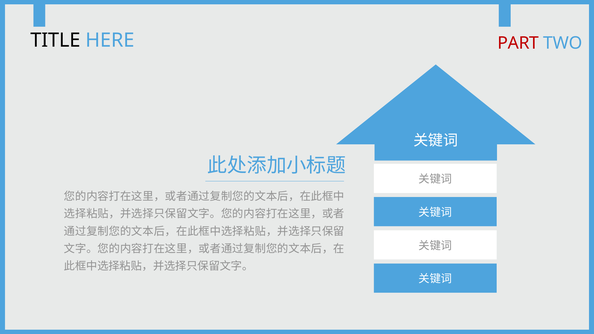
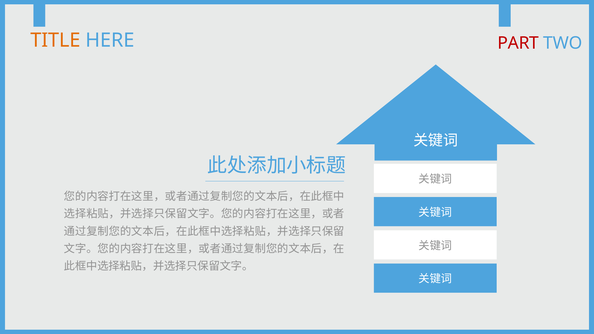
TITLE colour: black -> orange (55, 40)
